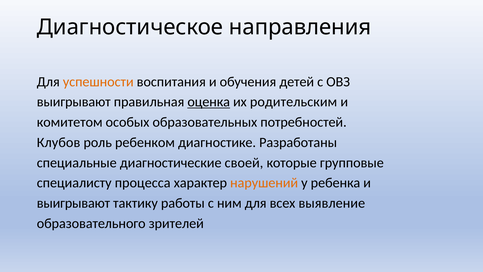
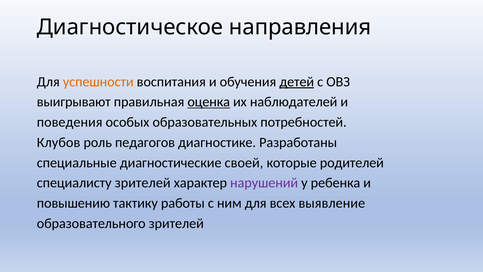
детей underline: none -> present (297, 82)
родительским: родительским -> наблюдателей (294, 102)
комитетом: комитетом -> поведения (70, 122)
ребенком: ребенком -> педагогов (145, 142)
групповые: групповые -> родителей (352, 163)
специалисту процесса: процесса -> зрителей (143, 183)
нарушений colour: orange -> purple (264, 183)
выигрывают: выигрывают -> повышению (73, 203)
